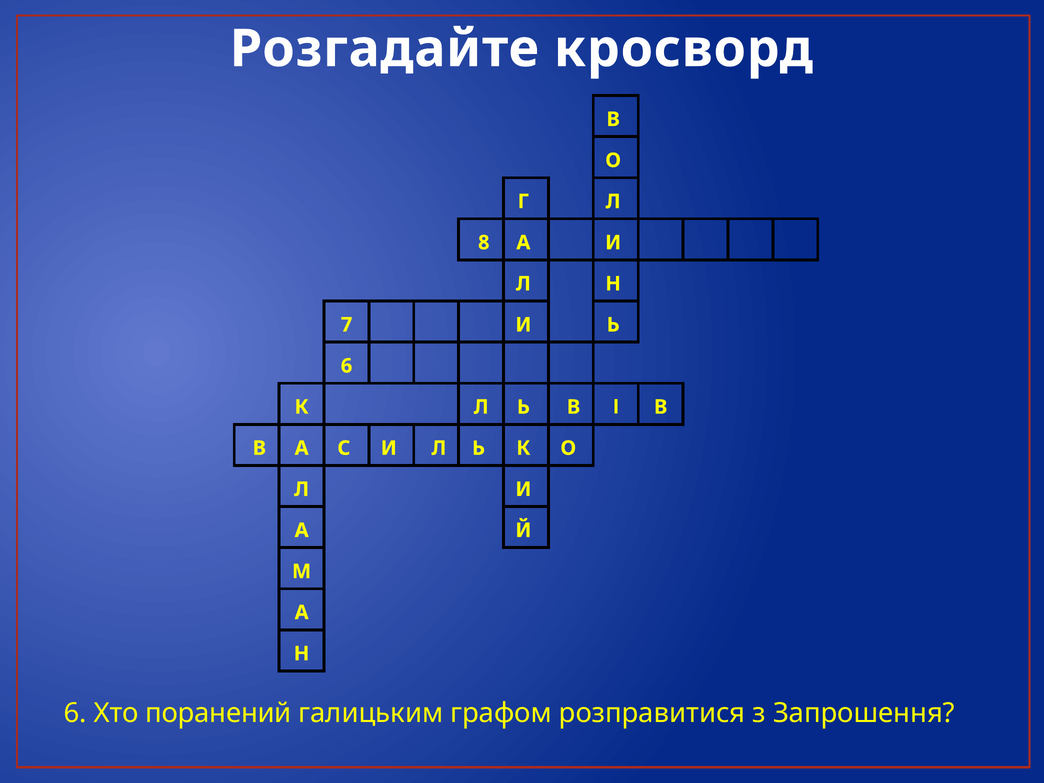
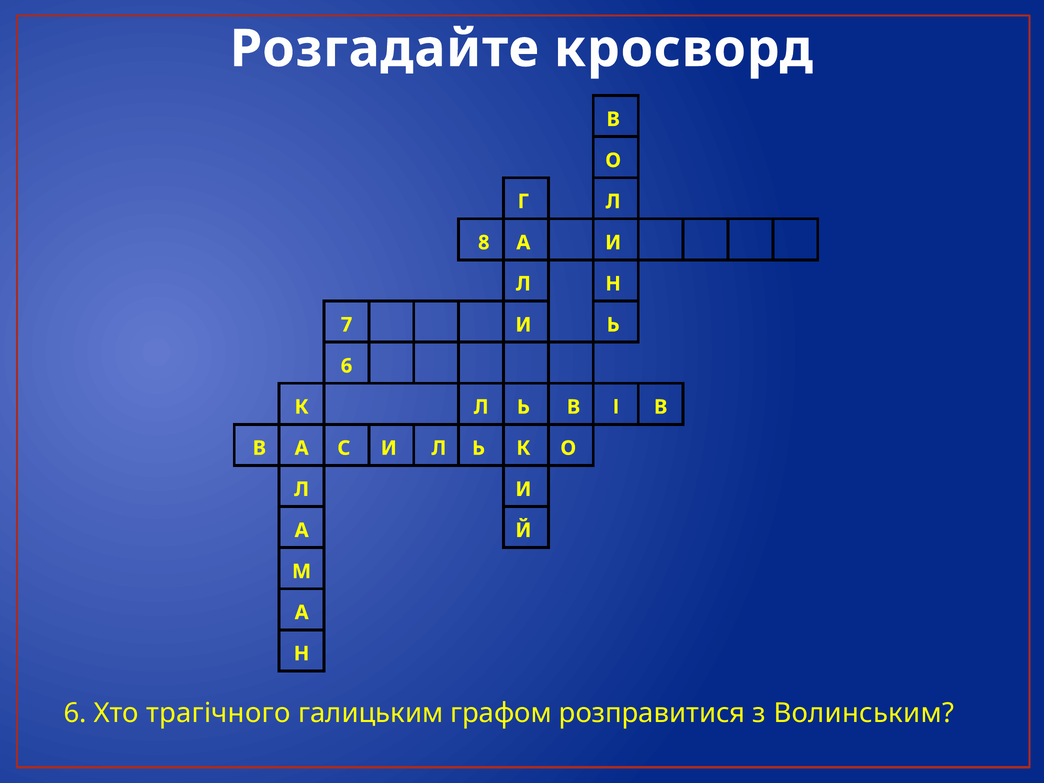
поранений: поранений -> трагічного (218, 713)
Запрошення: Запрошення -> Волинським (864, 713)
